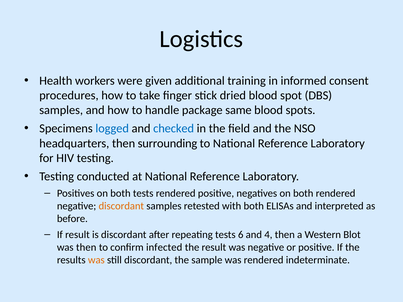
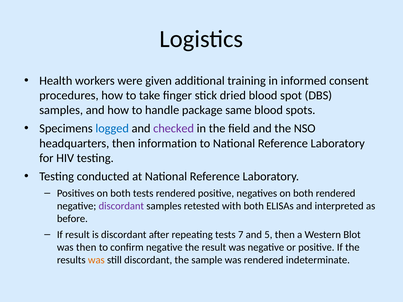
checked colour: blue -> purple (174, 129)
surrounding: surrounding -> information (167, 143)
discordant colour: orange -> purple (121, 206)
6: 6 -> 7 (241, 235)
4: 4 -> 5 (268, 235)
confirm infected: infected -> negative (164, 248)
